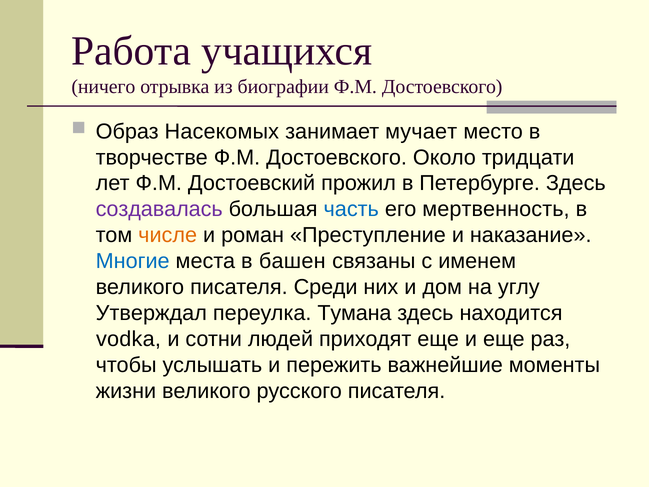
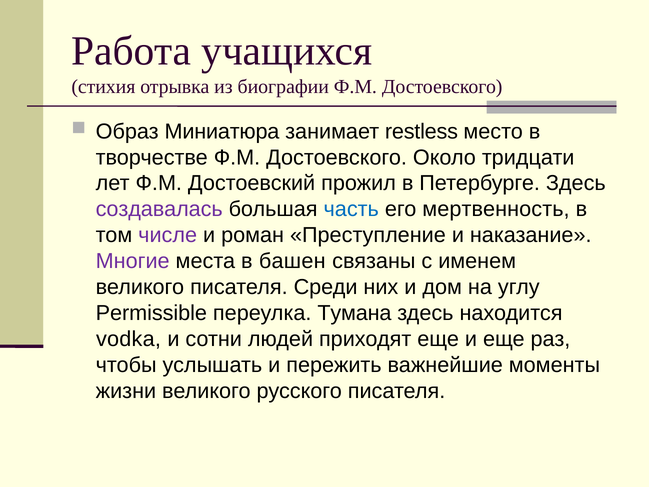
ничего: ничего -> стихия (103, 87)
Насекомых: Насекомых -> Миниатюра (222, 131)
мучает: мучает -> restless (421, 131)
числе colour: orange -> purple (168, 235)
Многие colour: blue -> purple (133, 261)
Утверждал: Утверждал -> Permissible (151, 313)
